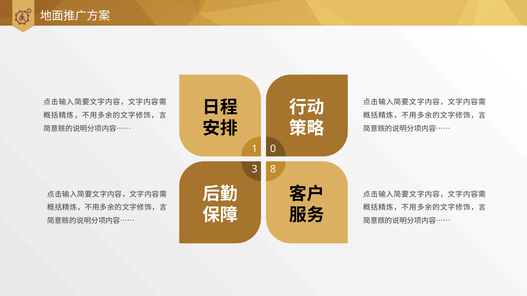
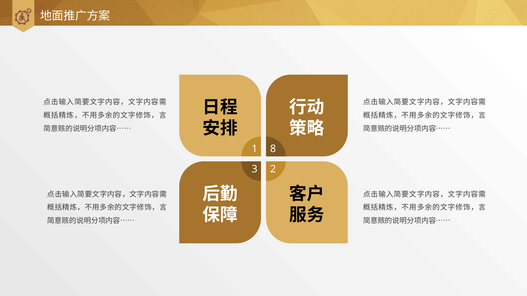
0: 0 -> 8 (273, 149)
8: 8 -> 2 (273, 169)
